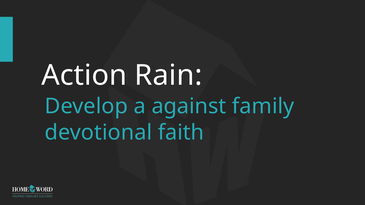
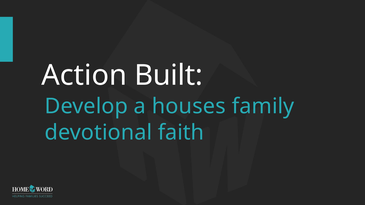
Rain: Rain -> Built (169, 75)
against: against -> houses (189, 106)
